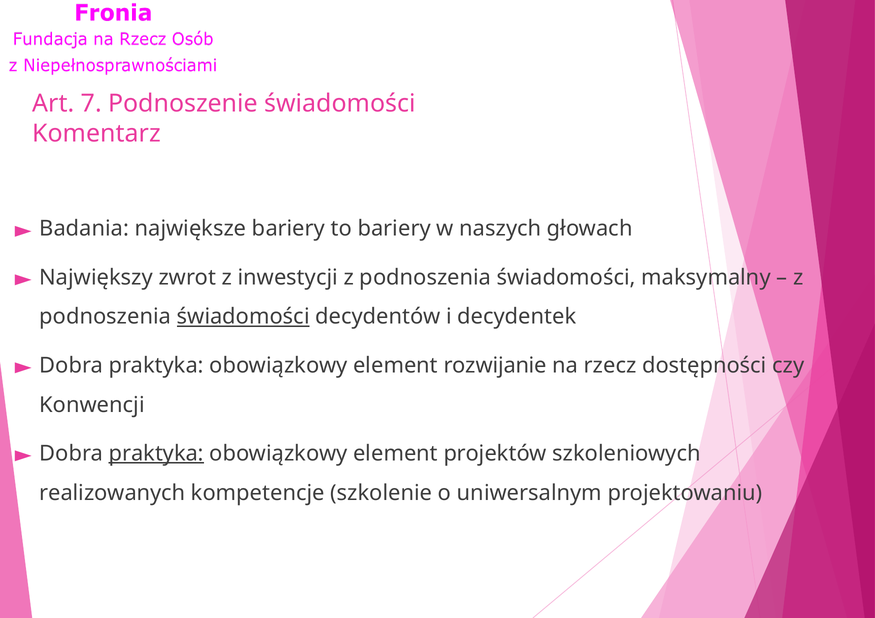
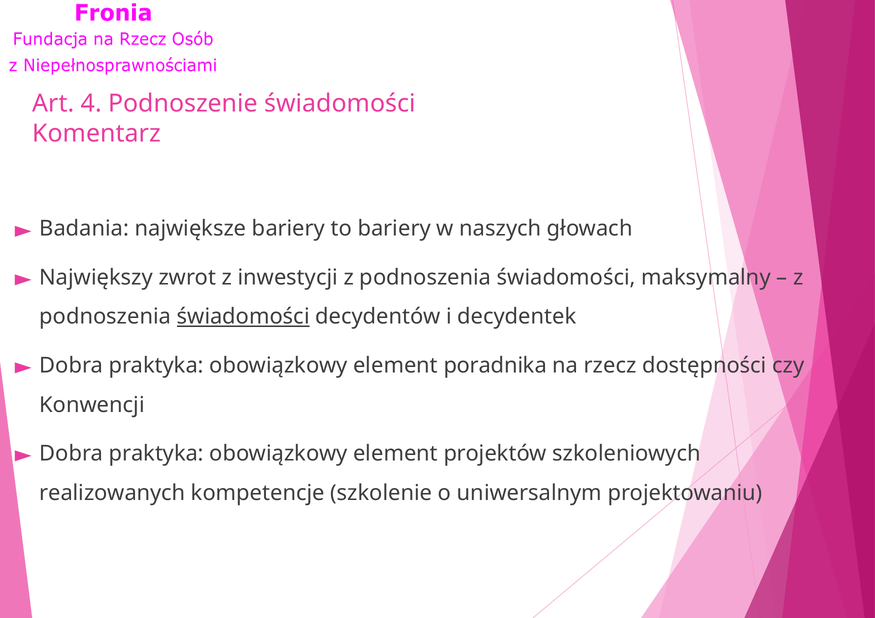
7: 7 -> 4 (91, 104)
rozwijanie: rozwijanie -> poradnika (495, 366)
praktyka underline: present -> none (156, 454)
